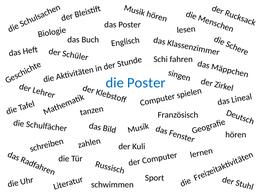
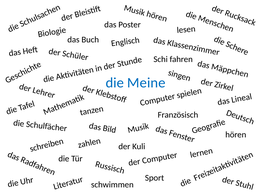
die Poster: Poster -> Meine (146, 83)
